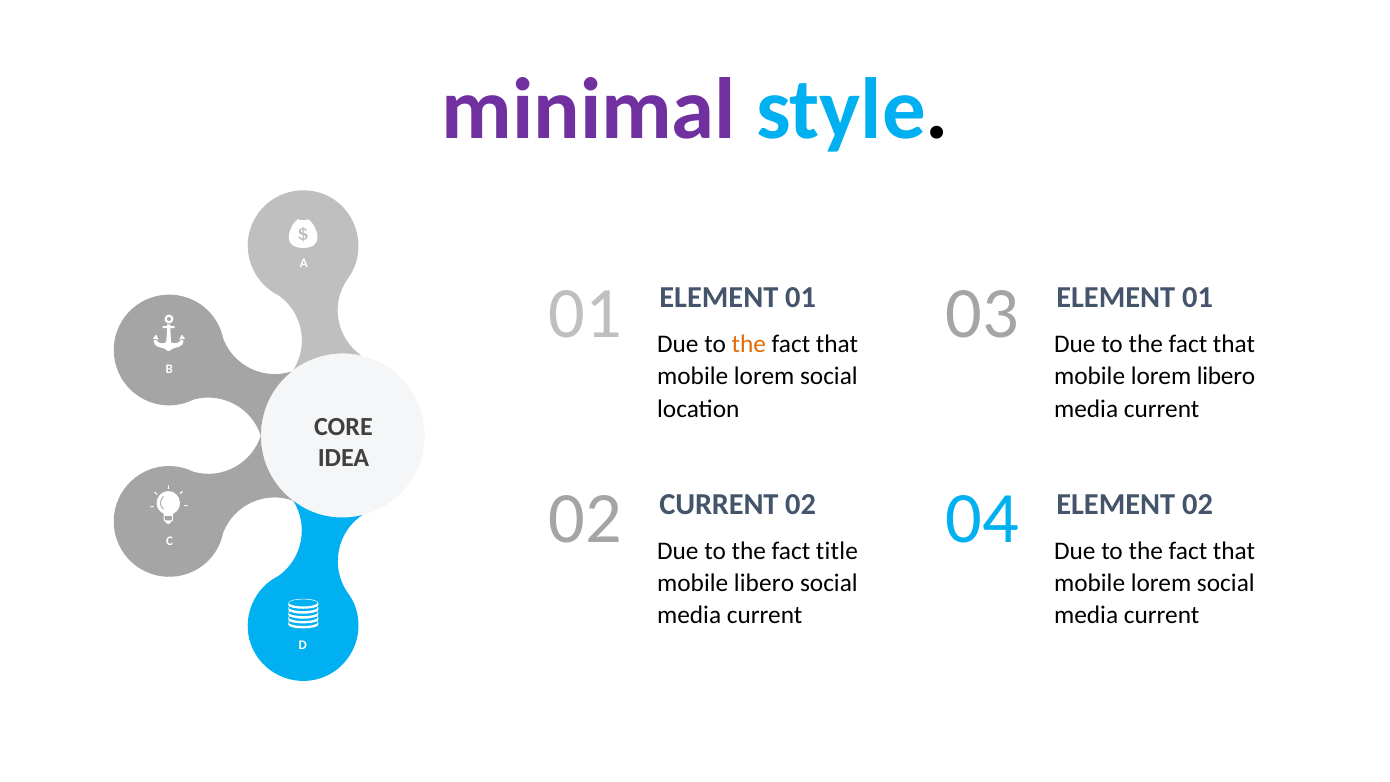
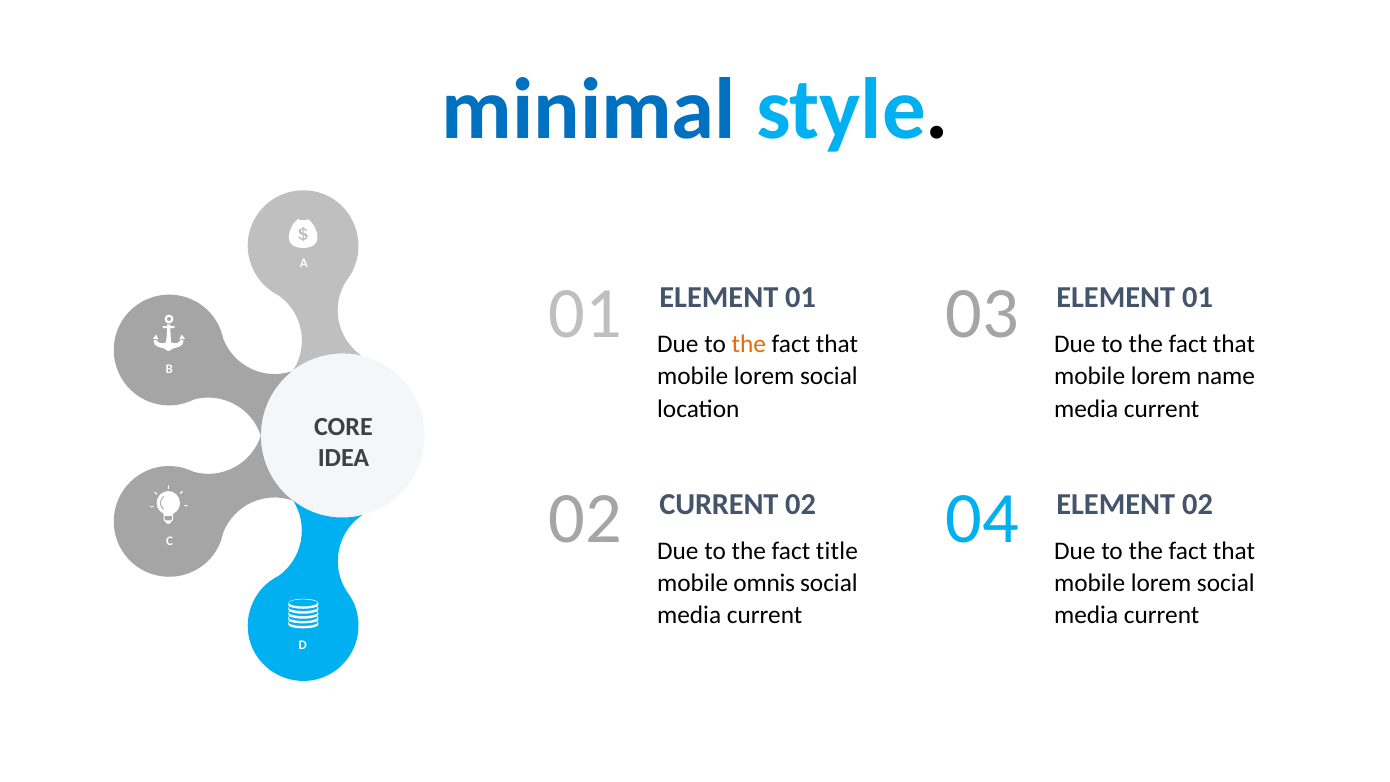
minimal colour: purple -> blue (589, 110)
lorem libero: libero -> name (1226, 377)
mobile libero: libero -> omnis (764, 583)
